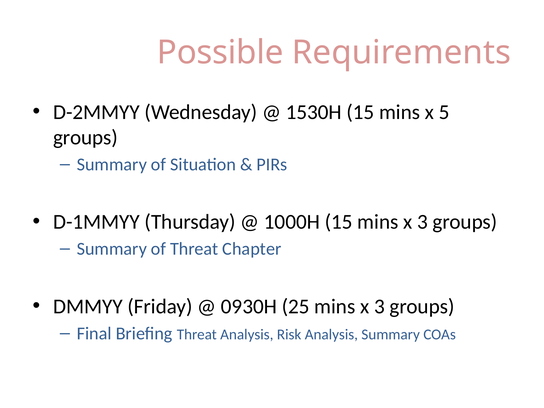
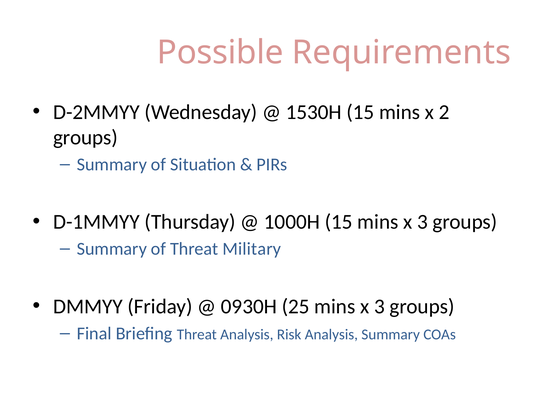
5: 5 -> 2 (444, 112)
Chapter: Chapter -> Military (252, 249)
